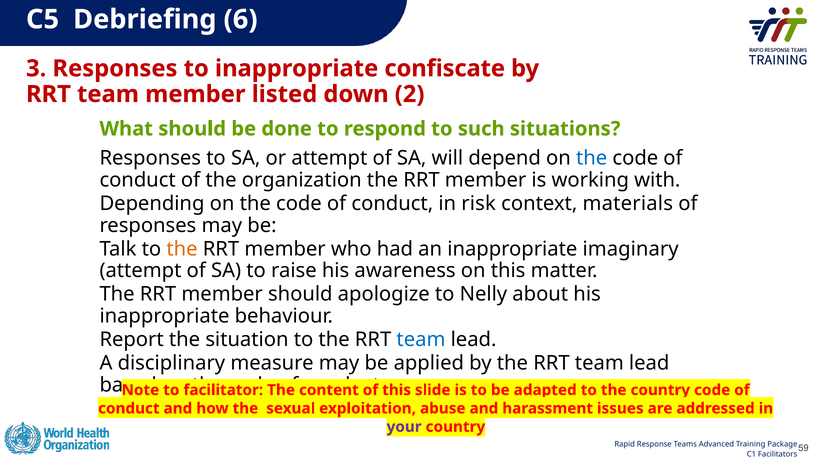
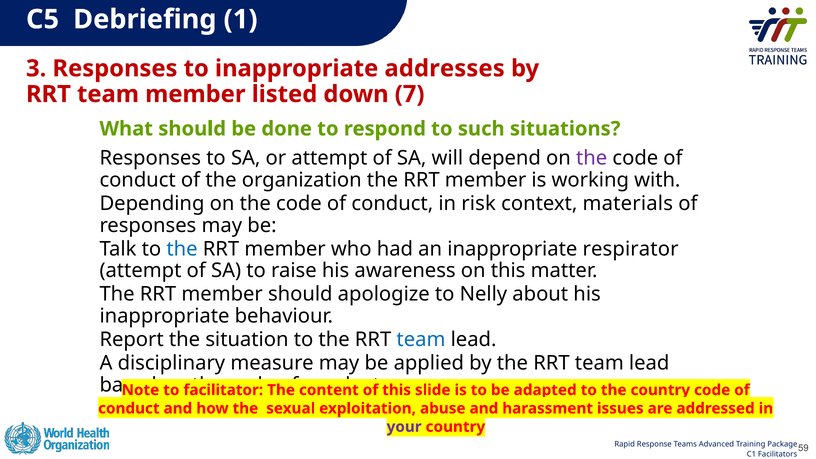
6: 6 -> 1 (241, 19)
confiscate: confiscate -> addresses (445, 68)
2: 2 -> 7 (410, 94)
the colour: blue -> purple (592, 158)
the colour: orange -> blue (182, 249)
imaginary: imaginary -> respirator (631, 249)
